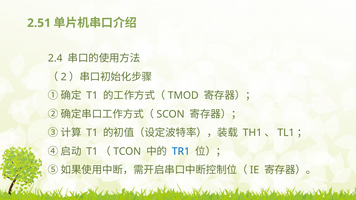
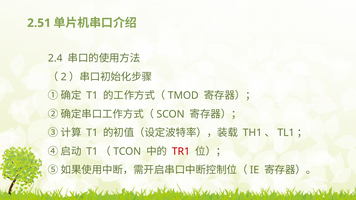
TR1 colour: blue -> red (181, 152)
